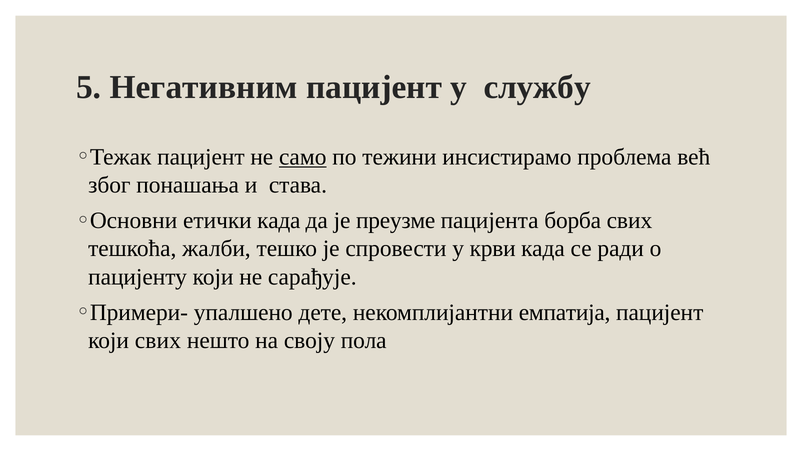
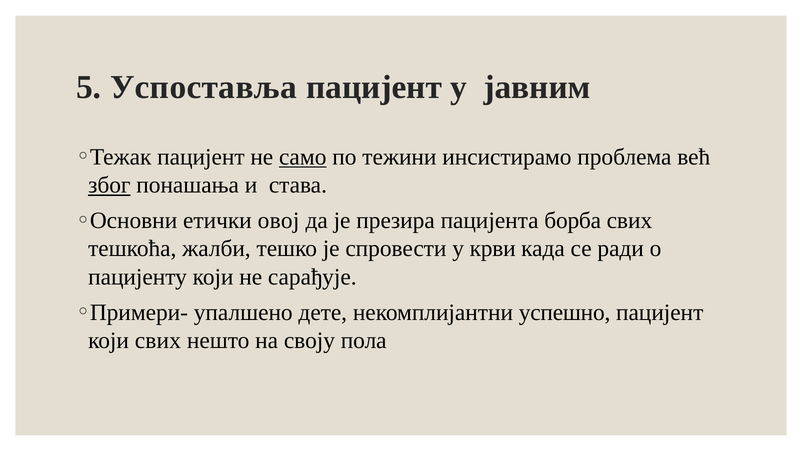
Негативним: Негативним -> Успоставља (204, 87)
службу: службу -> јавним (537, 87)
због underline: none -> present (109, 185)
етички када: када -> овој (279, 221)
преузме: преузме -> презира (396, 221)
емпатија: емпатија -> успешно (565, 313)
